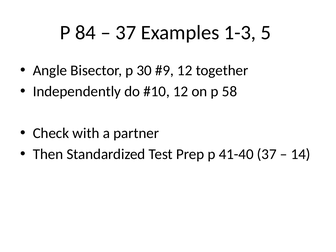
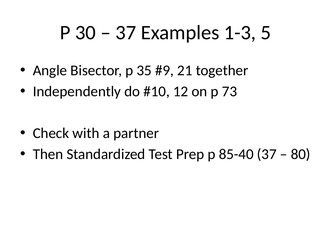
84: 84 -> 30 (85, 33)
30: 30 -> 35 (144, 70)
12: 12 -> 21 (185, 70)
58: 58 -> 73 (230, 91)
41-40: 41-40 -> 85-40 (236, 154)
14: 14 -> 80 (301, 154)
